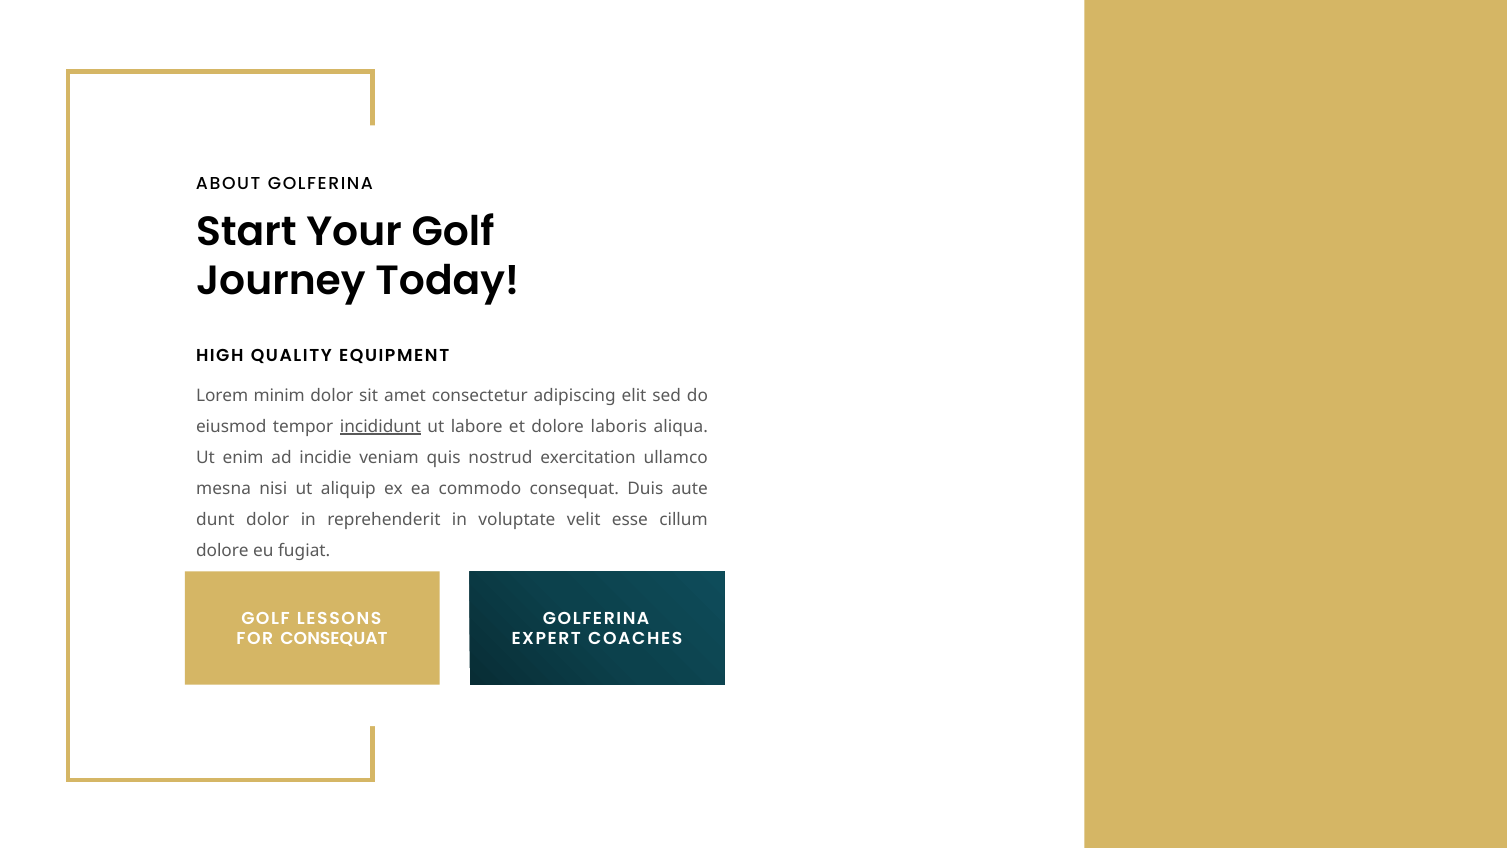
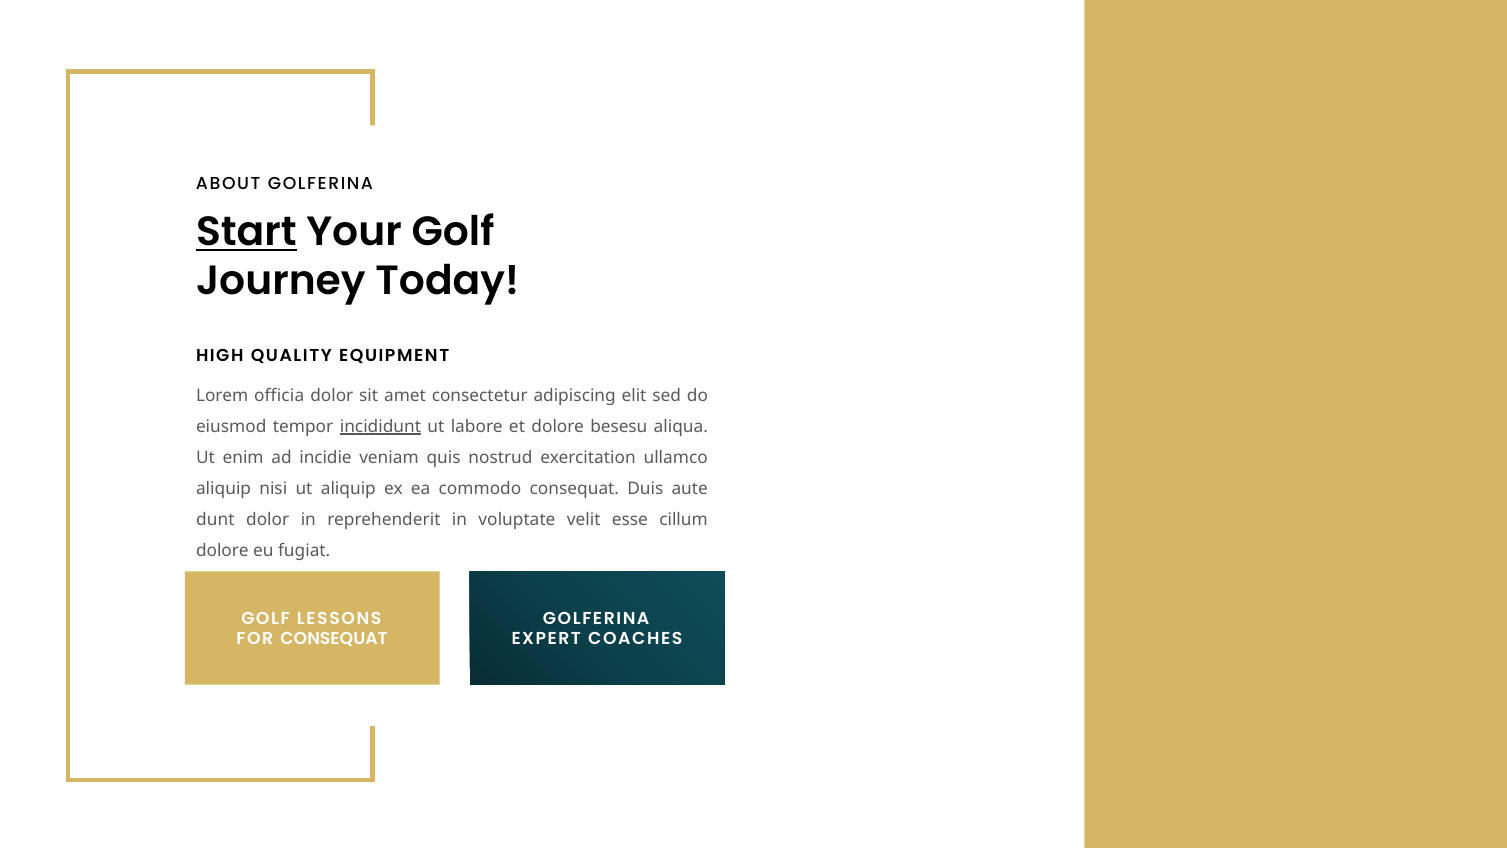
Start underline: none -> present (246, 232)
minim: minim -> officia (279, 395)
laboris: laboris -> besesu (619, 426)
mesna: mesna -> aliquip (224, 489)
